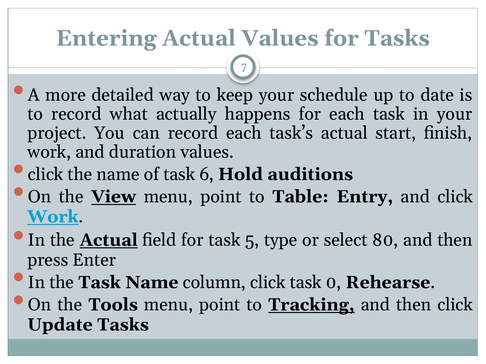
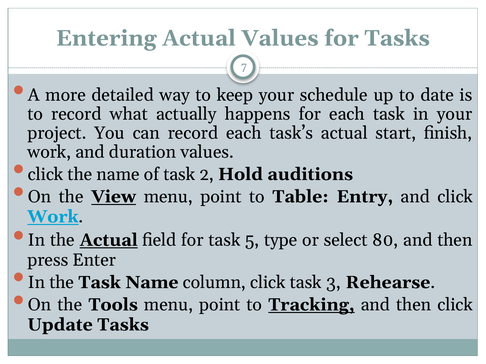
6: 6 -> 2 (207, 174)
0: 0 -> 3 (333, 283)
